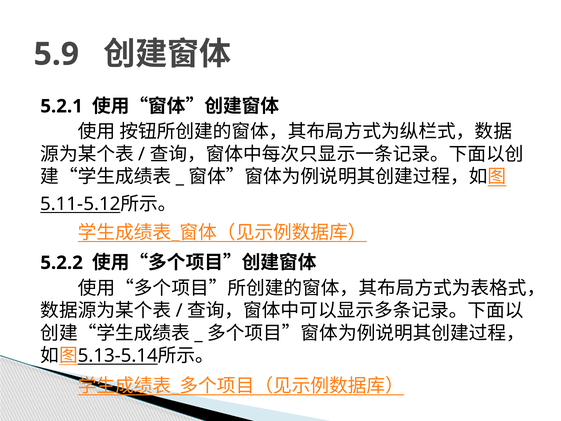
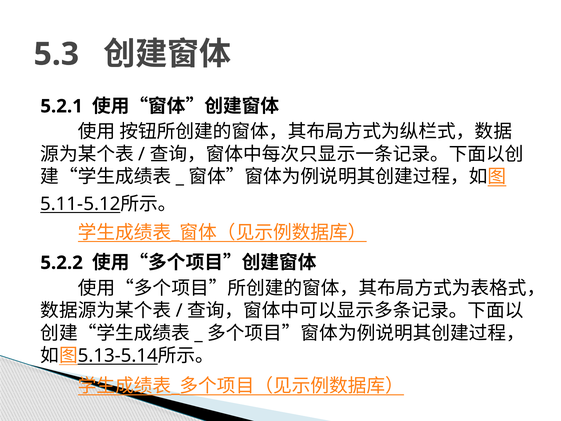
5.9: 5.9 -> 5.3 (56, 54)
